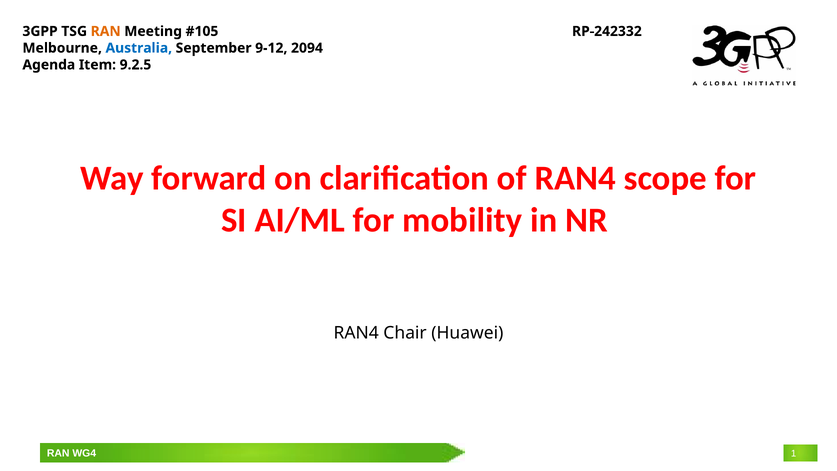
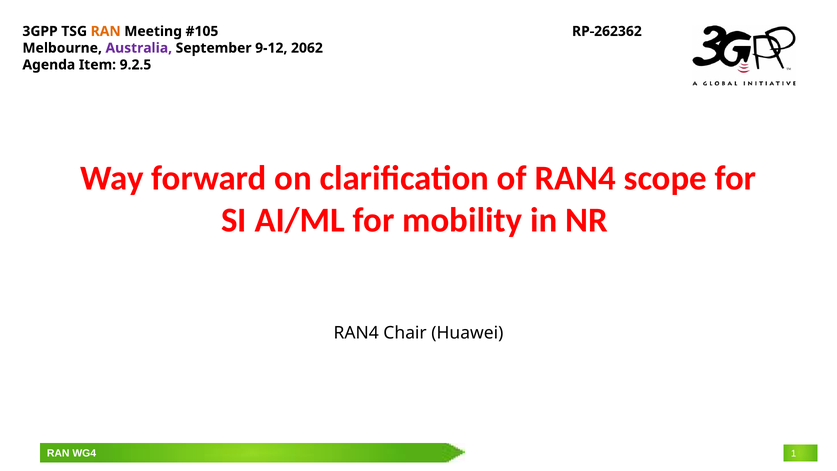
RP-242332: RP-242332 -> RP-262362 (607, 31)
Australia colour: blue -> purple (139, 48)
2094: 2094 -> 2062 (307, 48)
